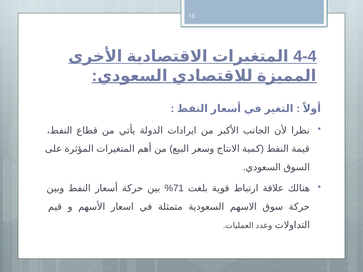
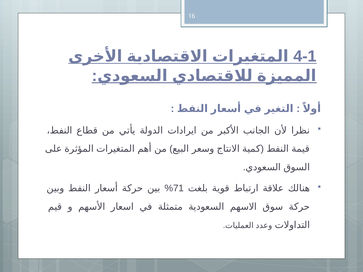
4-4: 4-4 -> 4-1 (305, 56)
